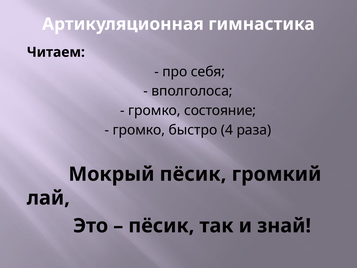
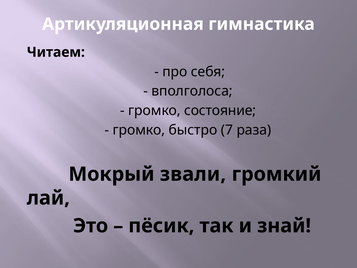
4: 4 -> 7 (227, 130)
Мокрый пёсик: пёсик -> звали (193, 174)
